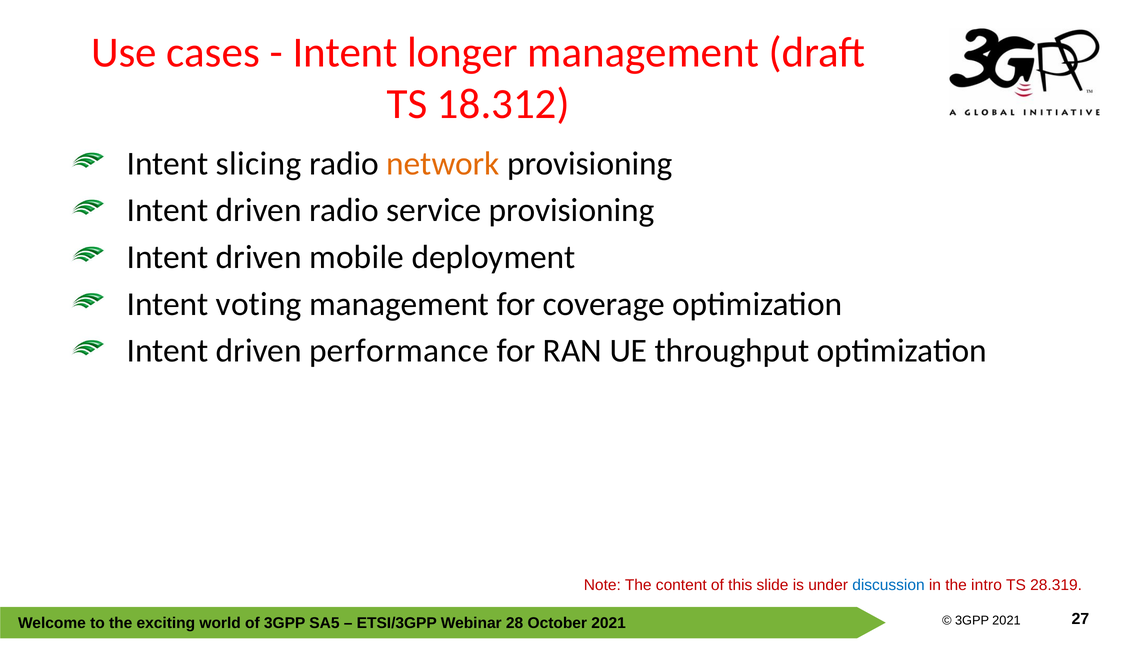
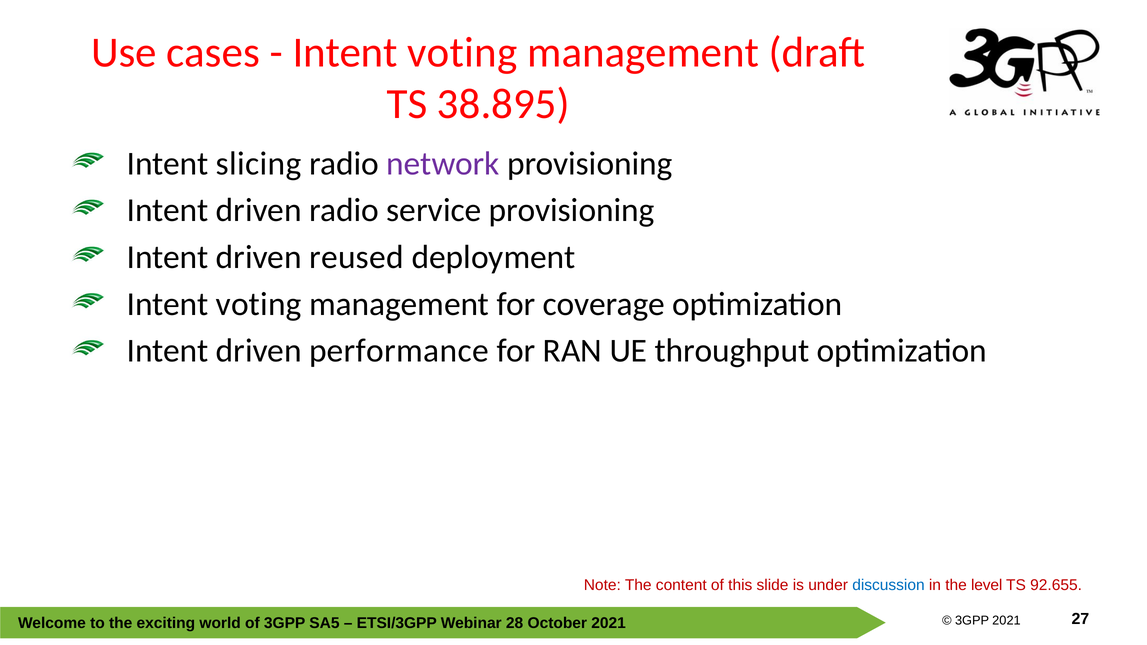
longer: longer -> voting (462, 52)
18.312: 18.312 -> 38.895 (503, 104)
network colour: orange -> purple (443, 164)
mobile: mobile -> reused (356, 257)
intro: intro -> level (987, 585)
28.319: 28.319 -> 92.655 (1056, 585)
